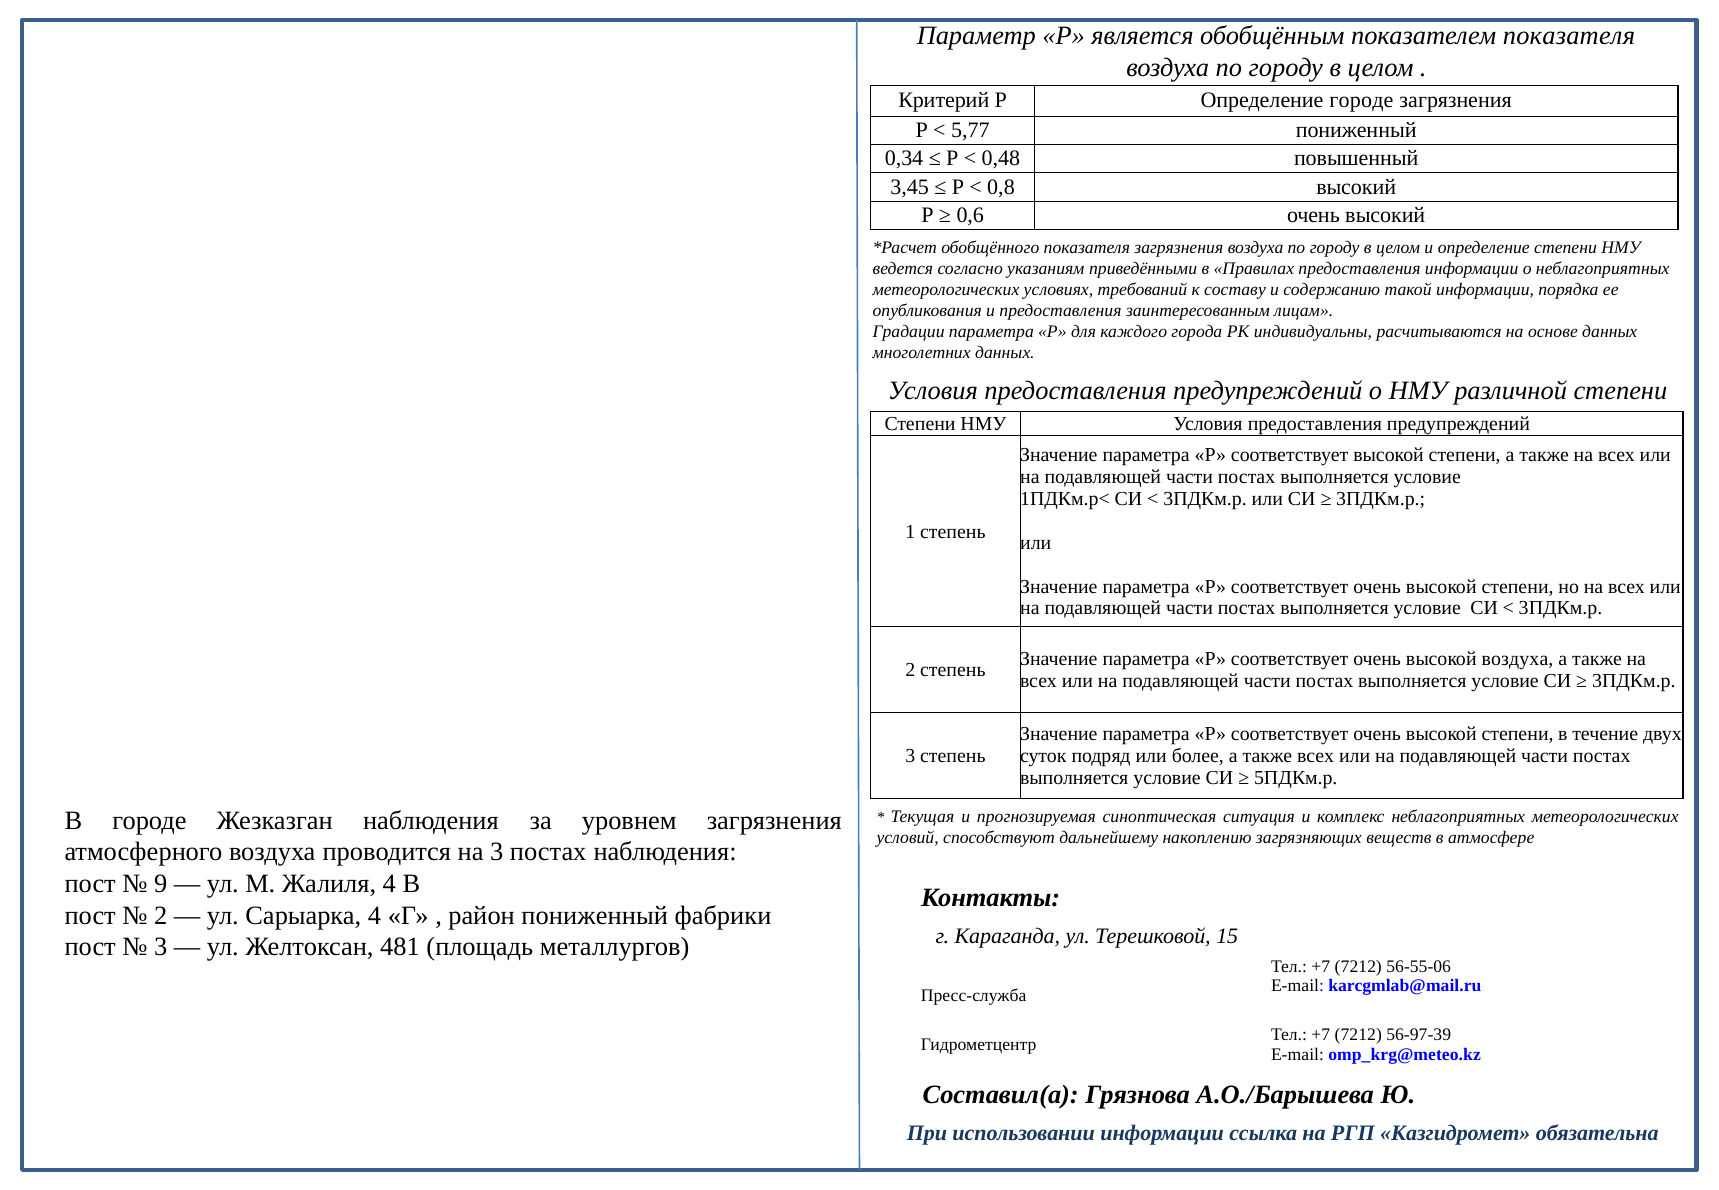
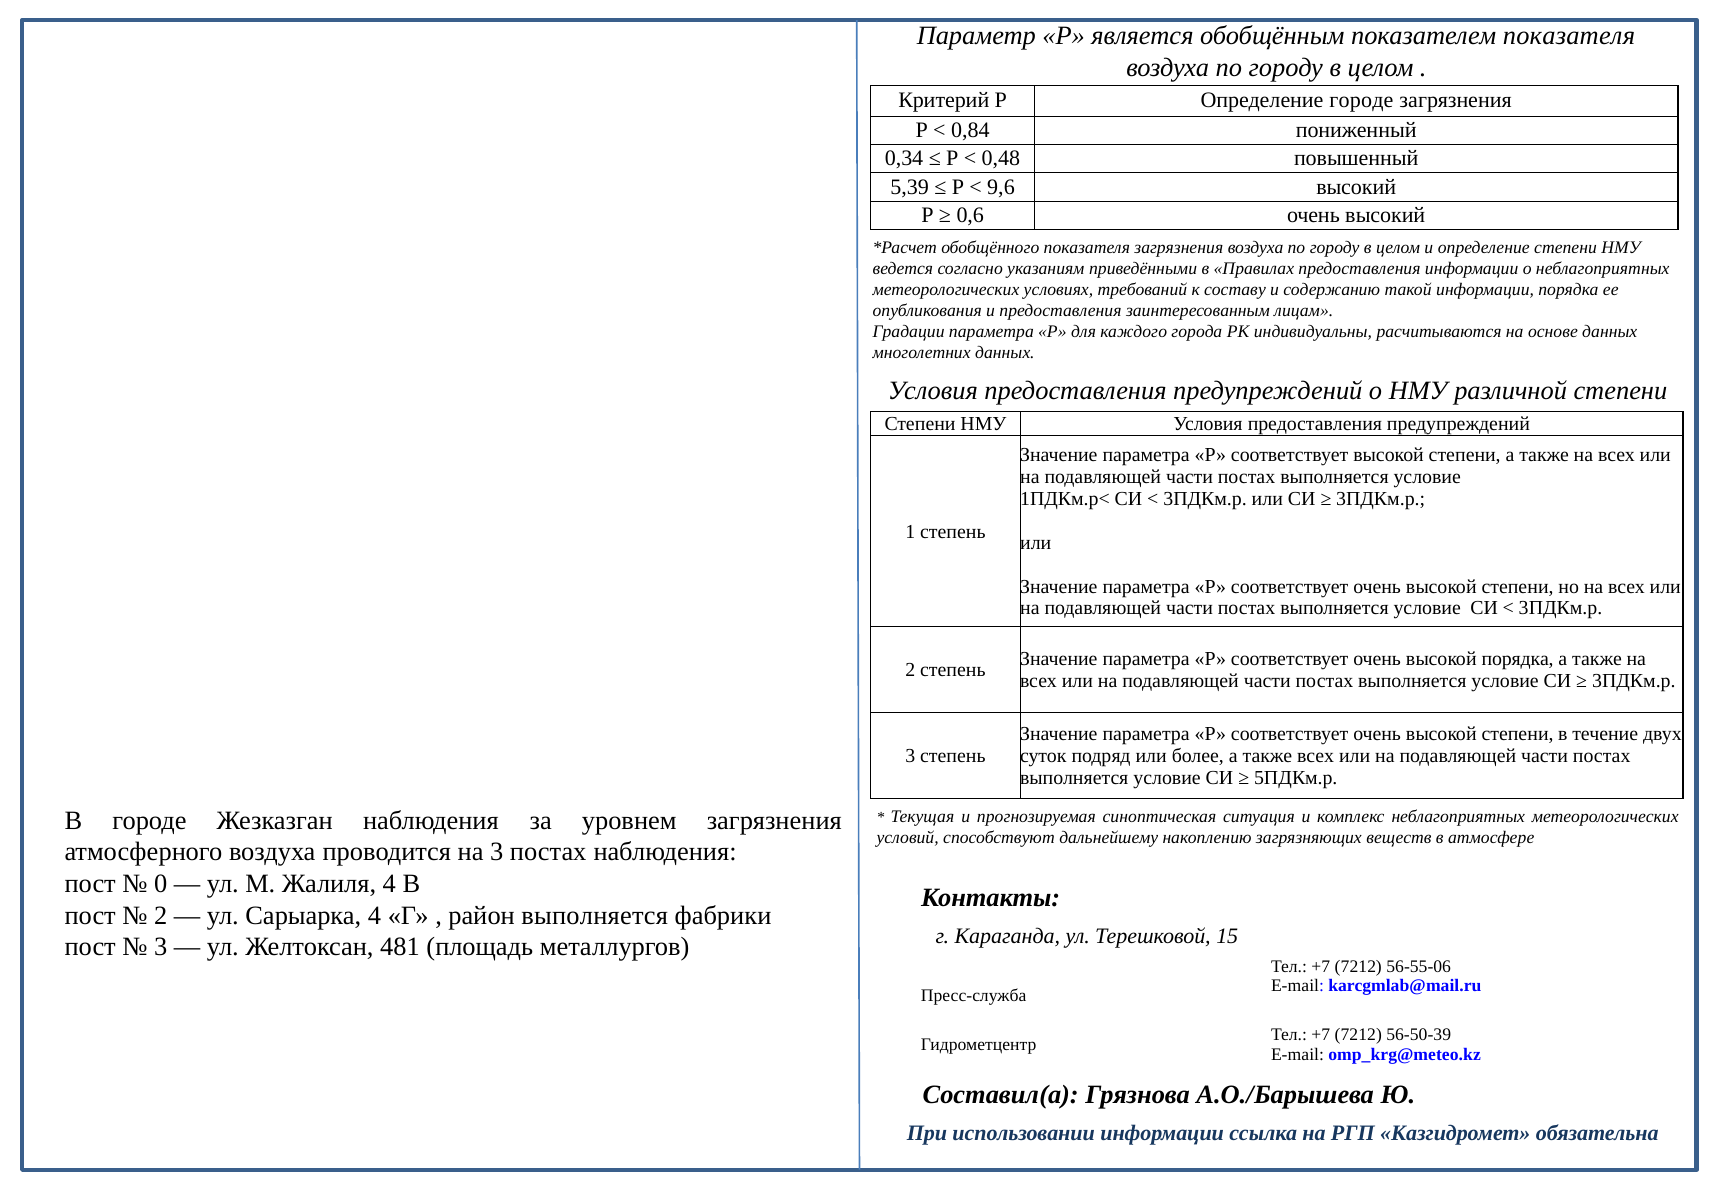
5,77: 5,77 -> 0,84 (970, 130)
3,45: 3,45 -> 5,39 (910, 187)
0,8: 0,8 -> 9,6 (1001, 187)
высокой воздуха: воздуха -> порядка (1518, 659)
9: 9 -> 0 (161, 884)
район пониженный: пониженный -> выполняется (595, 916)
56-97-39: 56-97-39 -> 56-50-39 (1419, 1035)
